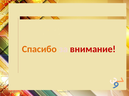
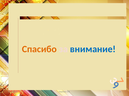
внимание colour: red -> blue (93, 49)
